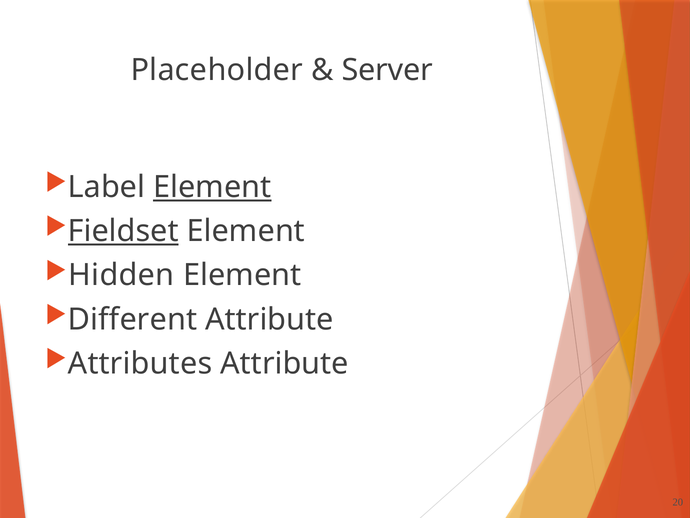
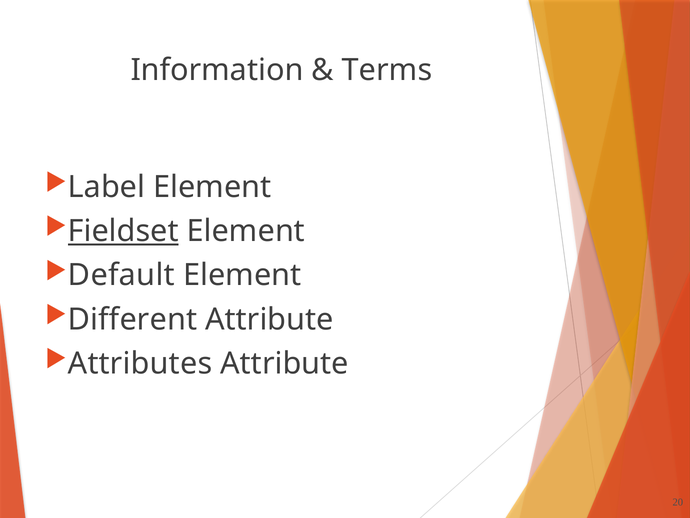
Placeholder: Placeholder -> Information (217, 70)
Server: Server -> Terms (387, 70)
Element underline: present -> none (212, 187)
Hidden: Hidden -> Default (121, 275)
